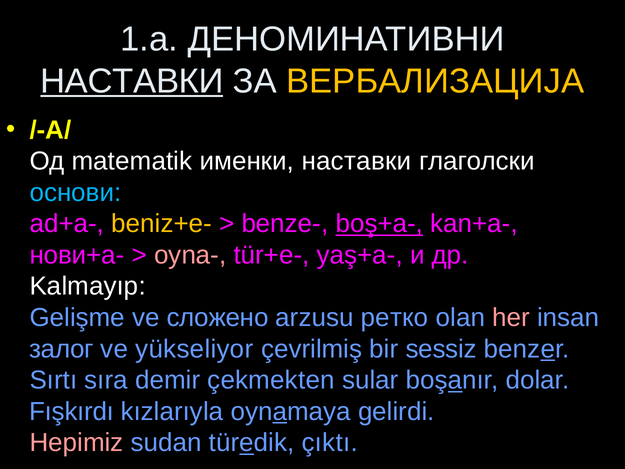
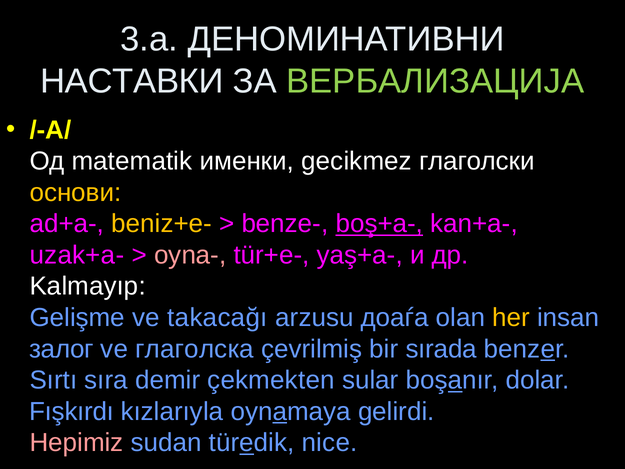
1.a: 1.a -> 3.a (149, 39)
НАСТАВКИ underline: present -> none (132, 81)
ВЕРБАЛИЗАЦИЈА colour: yellow -> light green (435, 81)
именки наставки: наставки -> gecikmez (357, 161)
основи colour: light blue -> yellow (76, 192)
нови+a-: нови+a- -> uzak+a- (77, 255)
сложено: сложено -> takacağı (217, 317)
ретко: ретко -> доаѓа (395, 317)
her colour: pink -> yellow (511, 317)
yükseliyor: yükseliyor -> глаголска (194, 349)
sessiz: sessiz -> sırada (441, 349)
çıktı: çıktı -> nice (330, 442)
